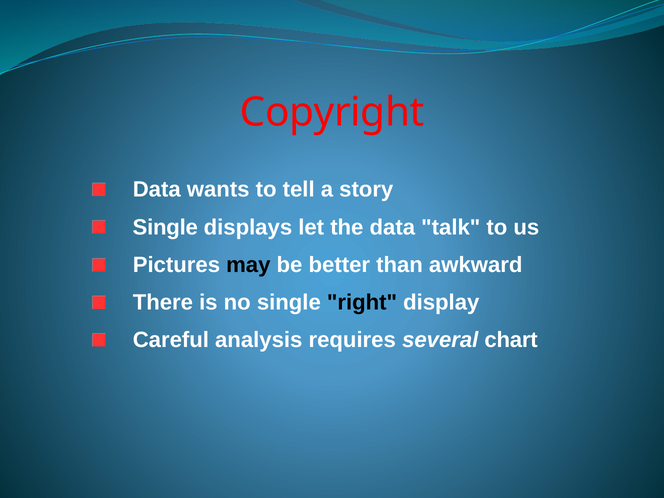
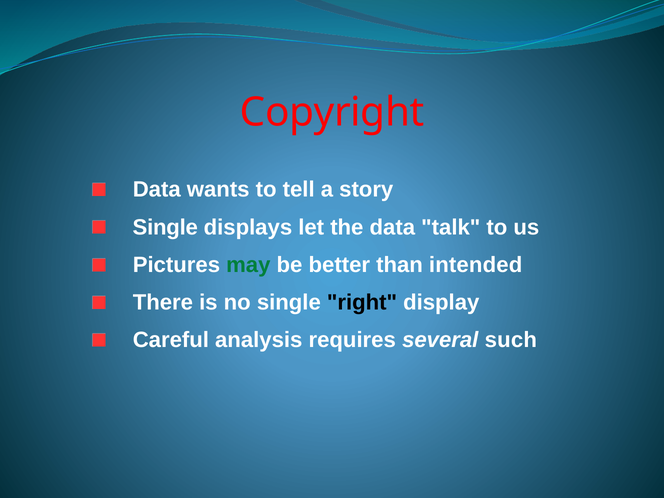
may colour: black -> green (248, 265)
awkward: awkward -> intended (476, 265)
chart: chart -> such (511, 340)
